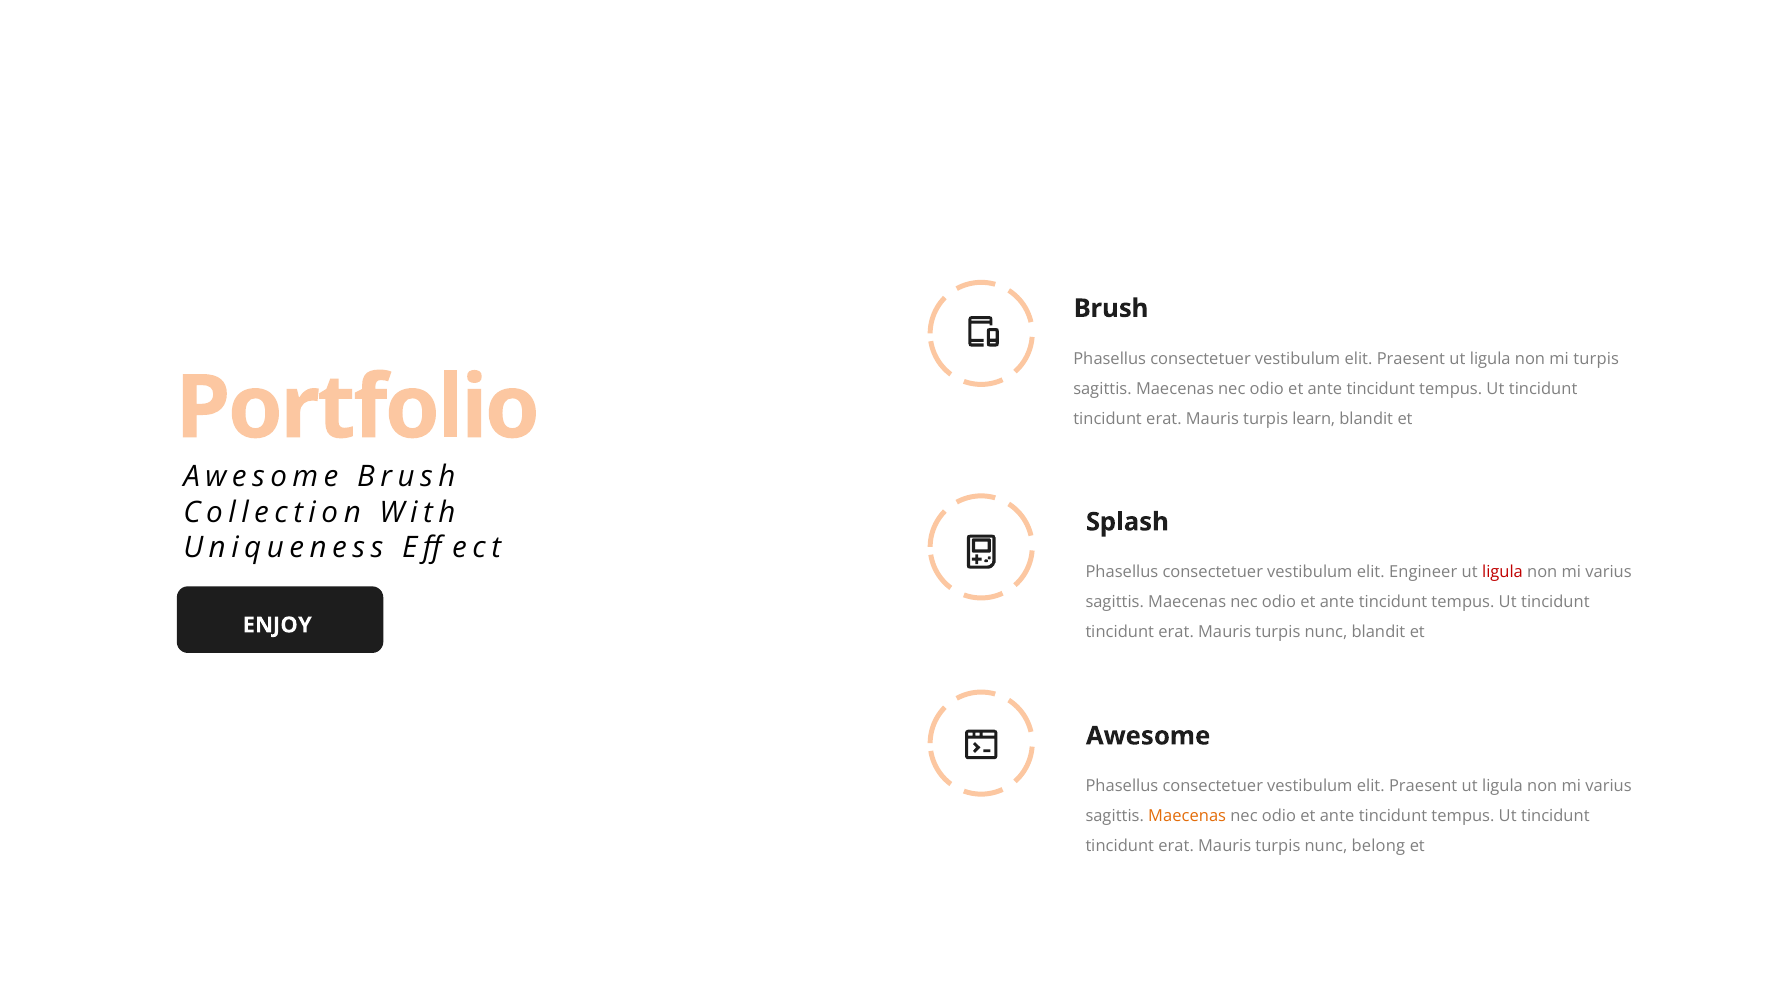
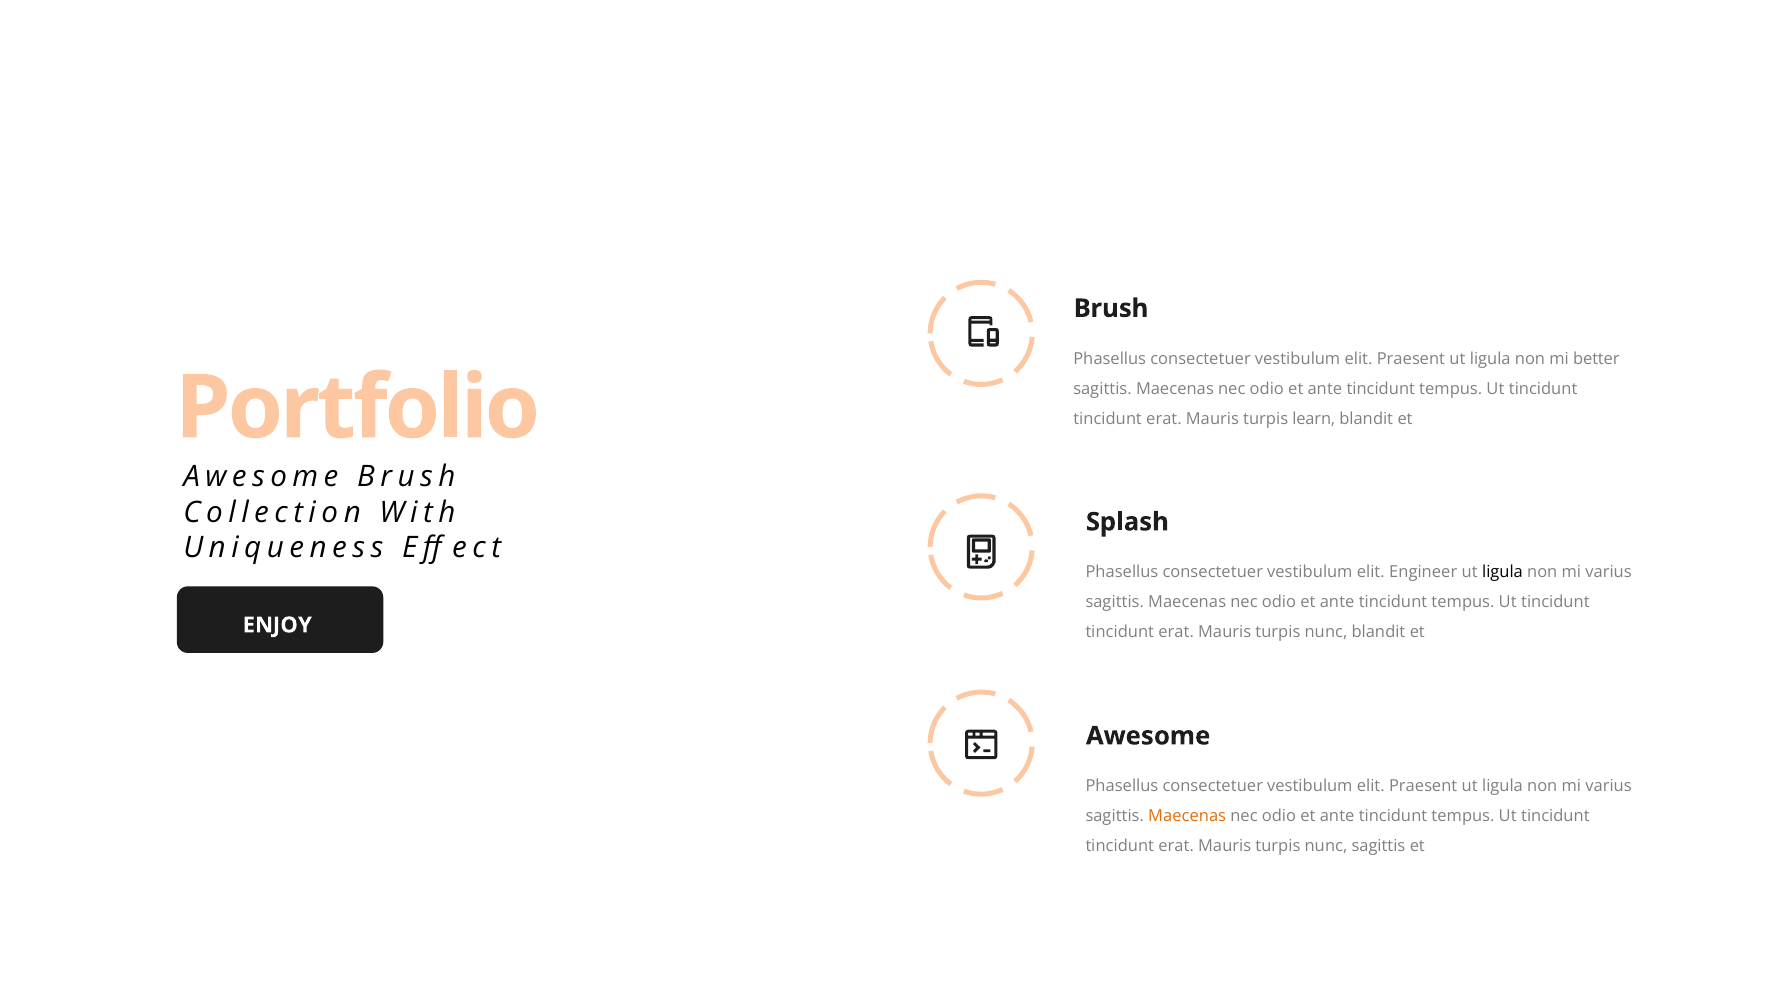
mi turpis: turpis -> better (1596, 359)
ligula colour: red -> black (1502, 572)
nunc belong: belong -> sagittis (1378, 846)
